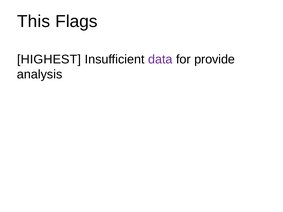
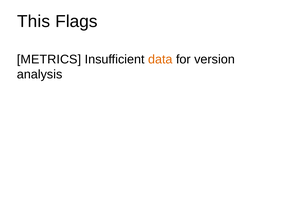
HIGHEST: HIGHEST -> METRICS (49, 59)
data colour: purple -> orange (160, 59)
provide: provide -> version (215, 59)
